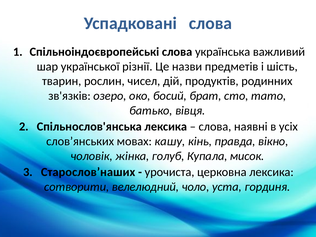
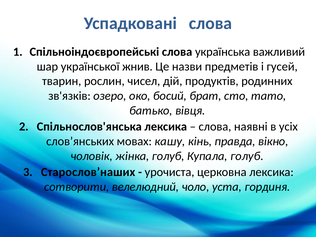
різнії: різнії -> жнив (137, 66)
шість: шість -> гусей (282, 66)
Купала мисок: мисок -> голуб (247, 156)
